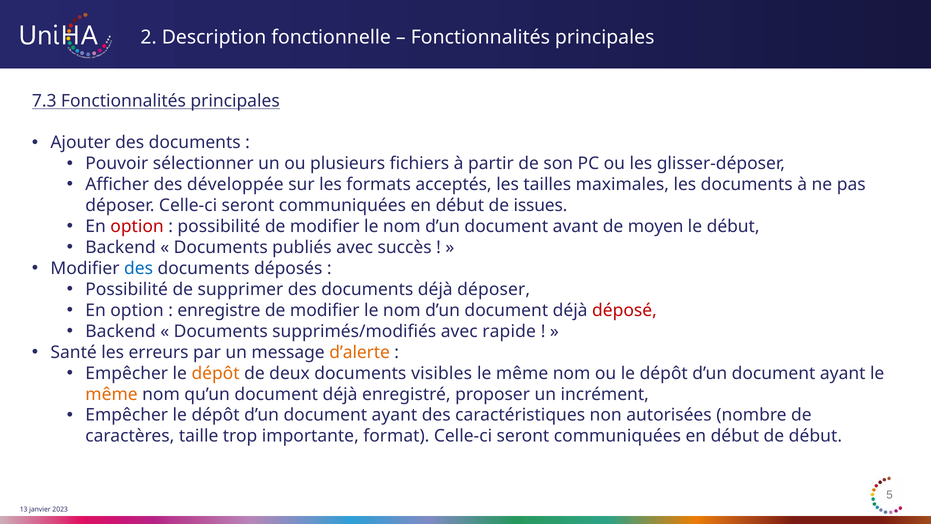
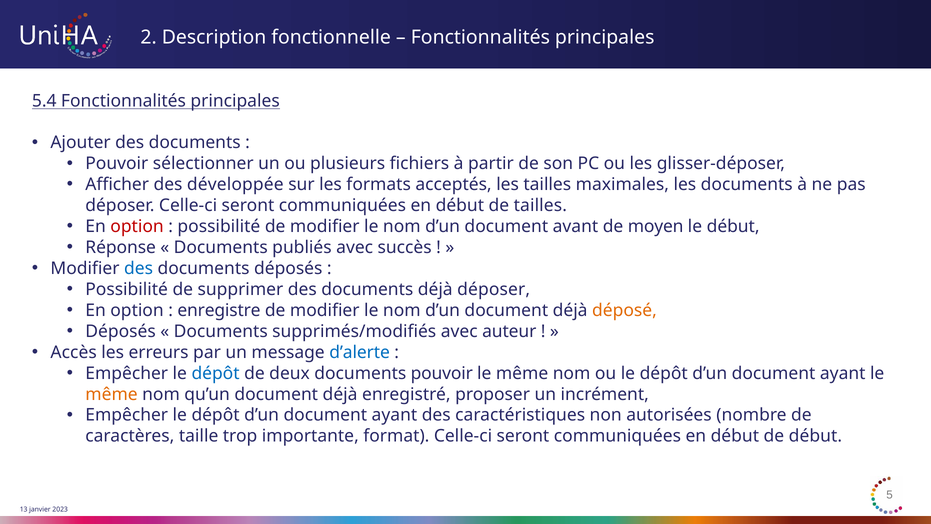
7.3: 7.3 -> 5.4 (44, 101)
de issues: issues -> tailles (540, 205)
Backend: Backend -> Réponse (121, 247)
déposé colour: red -> orange (624, 310)
Backend: Backend -> Déposés (121, 331)
rapide: rapide -> auteur (509, 331)
Santé: Santé -> Accès (74, 352)
d’alerte colour: orange -> blue (360, 352)
dépôt colour: orange -> blue (216, 373)
documents visibles: visibles -> pouvoir (442, 373)
